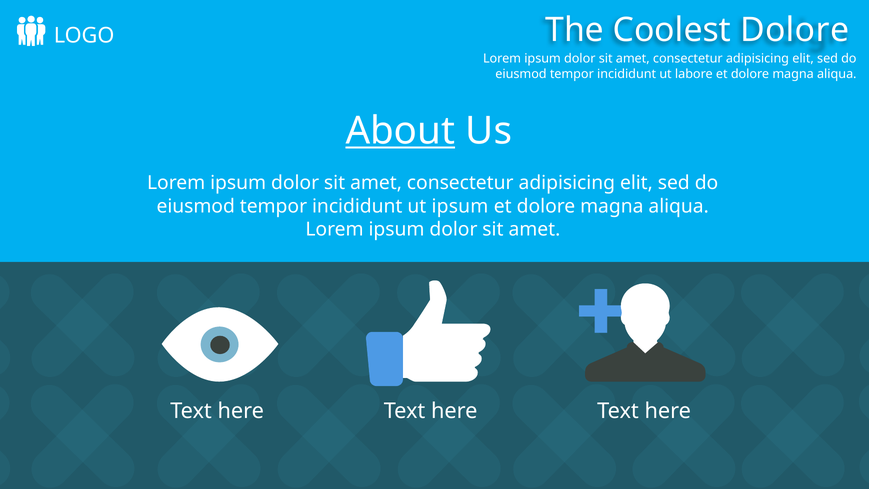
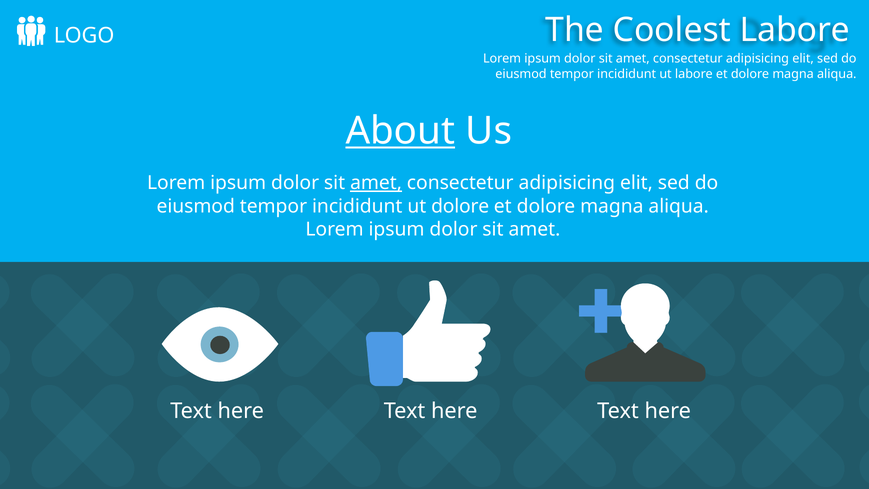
Coolest Dolore: Dolore -> Labore (795, 30)
amet underline: none -> present (376, 183)
ut ipsum: ipsum -> dolore (460, 206)
